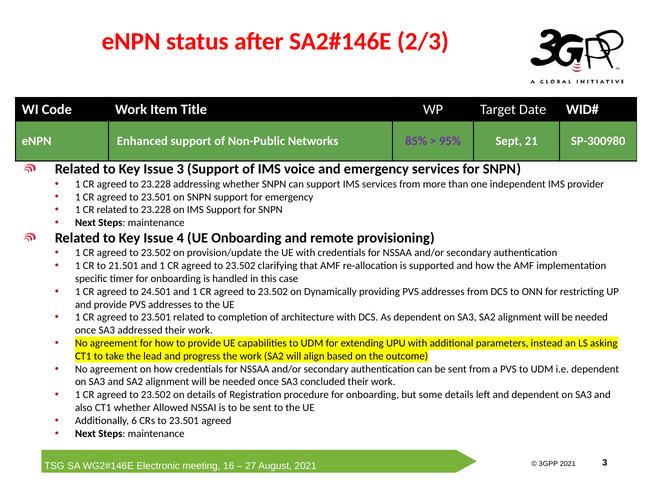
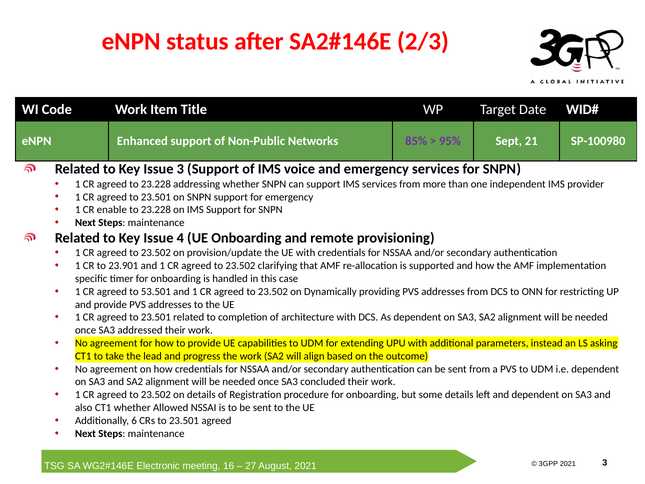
SP-300980: SP-300980 -> SP-100980 (598, 141)
CR related: related -> enable (112, 210)
21.501: 21.501 -> 23.901 (123, 266)
24.501: 24.501 -> 53.501 (156, 291)
